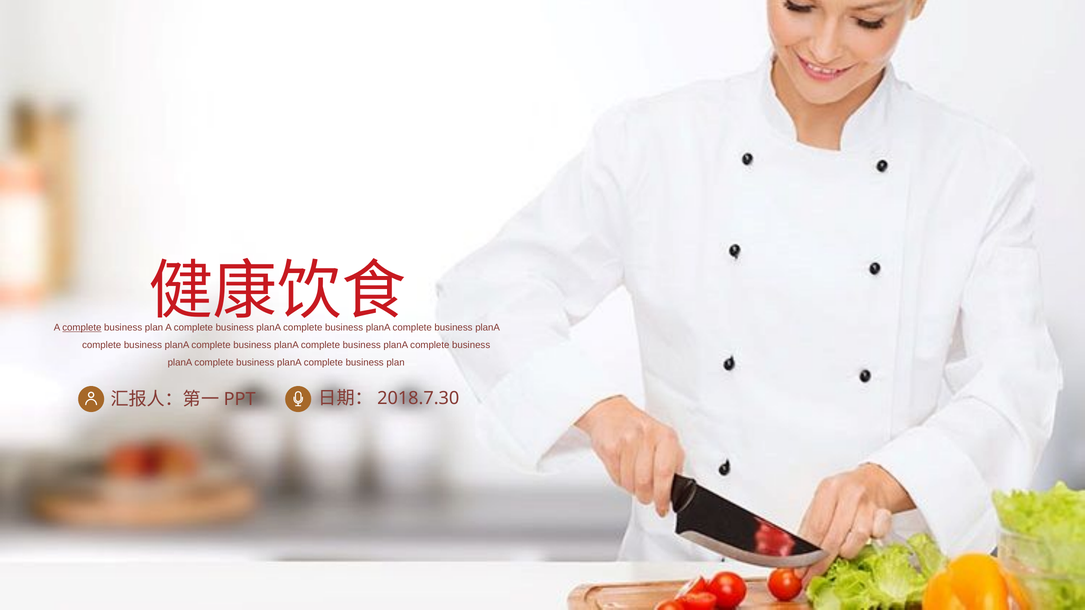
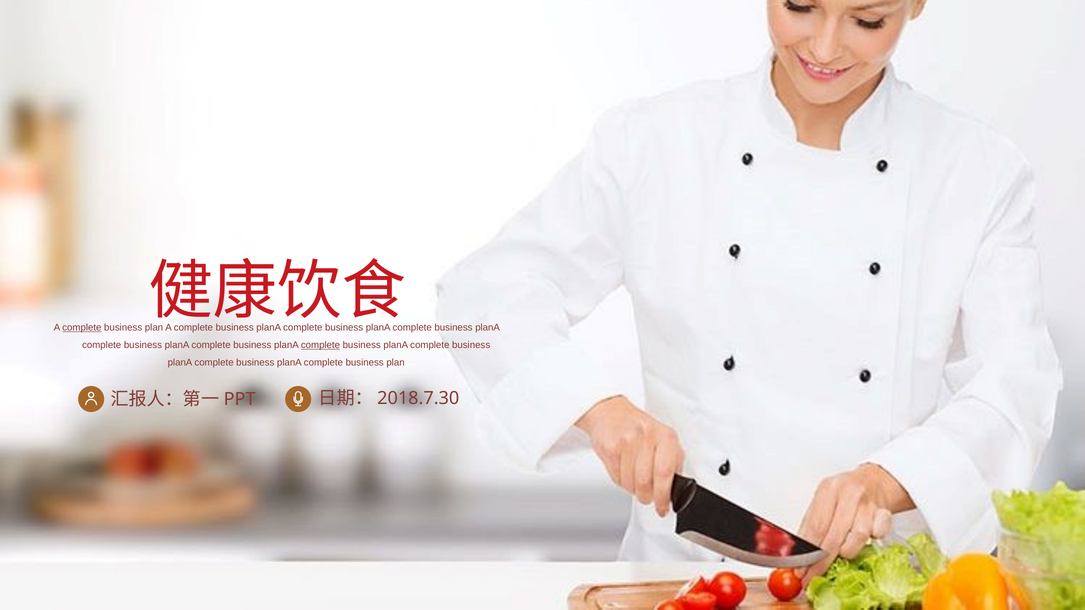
complete underline: none -> present (320, 345)
